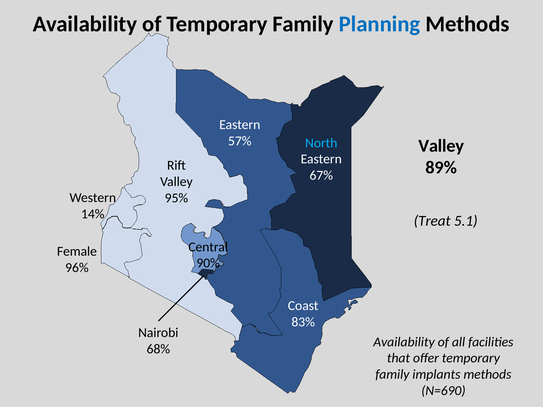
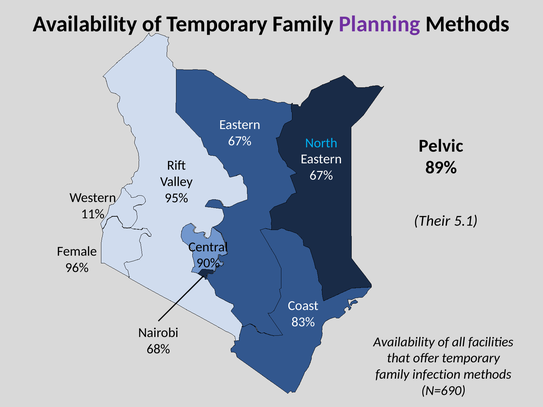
Planning colour: blue -> purple (380, 24)
57%: 57% -> 67% (240, 141)
Valley: Valley -> Pelvic (441, 146)
14%: 14% -> 11% (93, 214)
Treat: Treat -> Their (432, 221)
implants: implants -> infection (436, 375)
